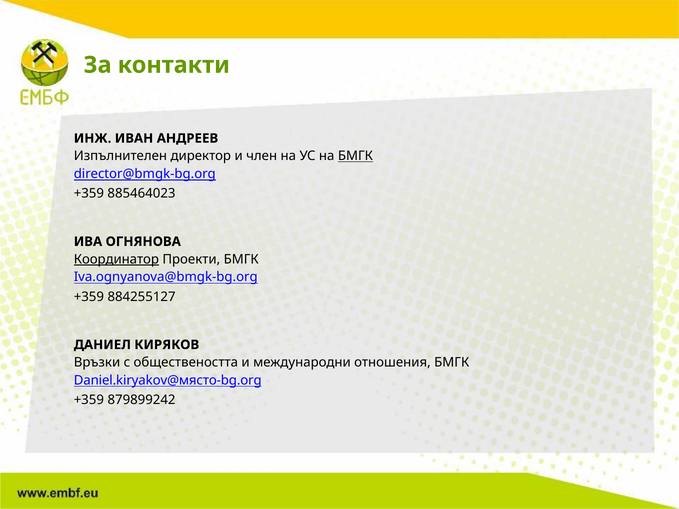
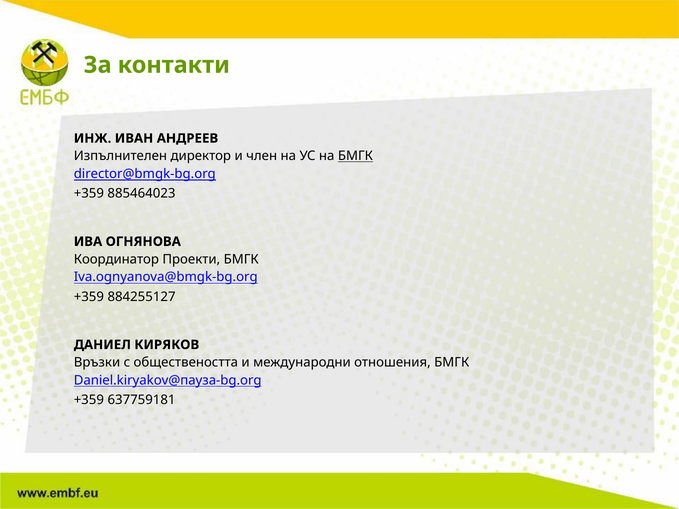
Координатор underline: present -> none (116, 259)
Daniel.kiryakov@място-bg.org: Daniel.kiryakov@място-bg.org -> Daniel.kiryakov@пауза-bg.org (168, 380)
879899242: 879899242 -> 637759181 (142, 400)
